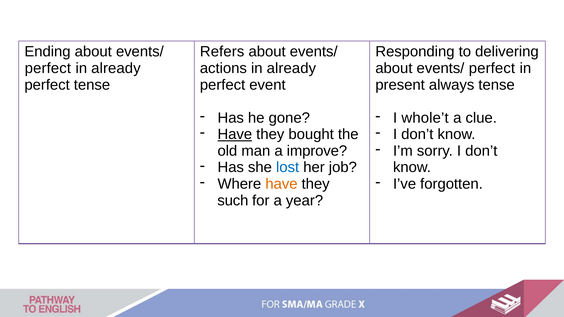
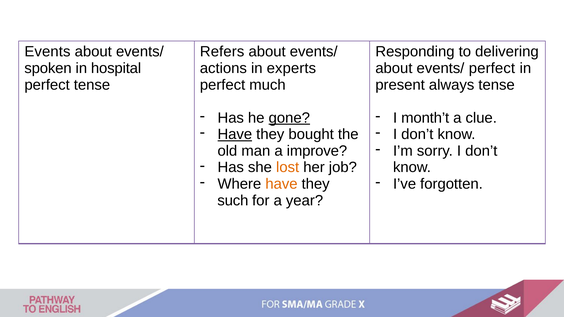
Ending: Ending -> Events (47, 52)
perfect: perfect -> spoken (48, 68)
already: already -> hospital (116, 68)
actions in already: already -> experts (291, 68)
event: event -> much (267, 85)
gone underline: none -> present (289, 118)
whole’t: whole’t -> month’t (425, 118)
lost colour: blue -> orange (288, 168)
